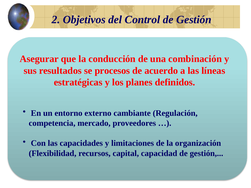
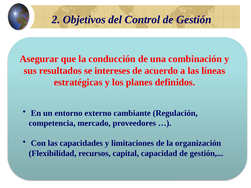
procesos: procesos -> intereses (112, 71)
